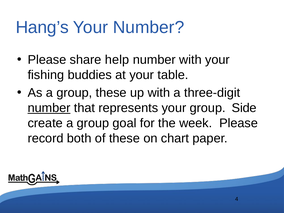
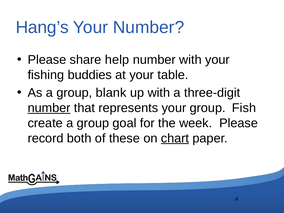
group these: these -> blank (111, 93)
Side: Side -> Fish (244, 108)
chart underline: none -> present (175, 138)
